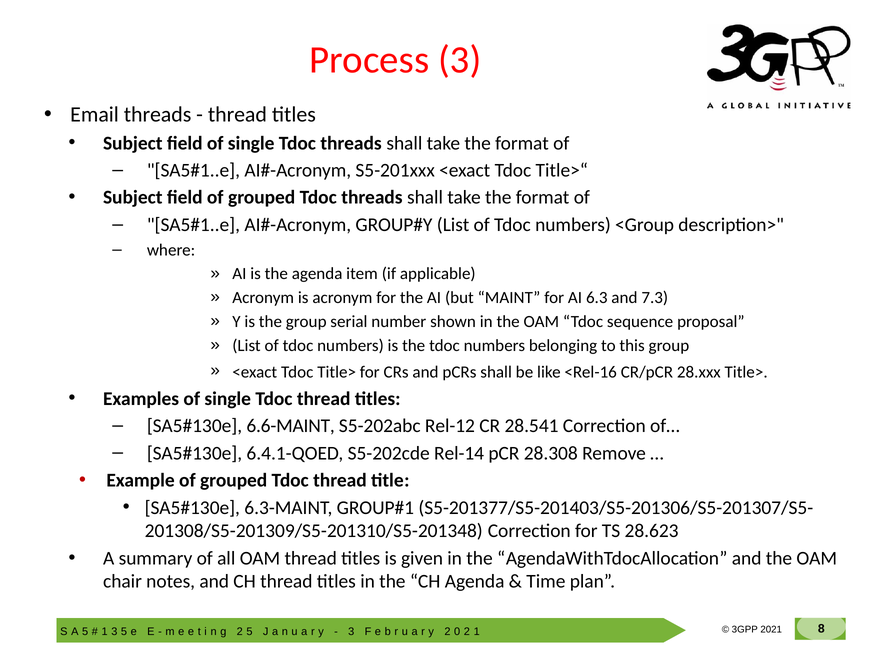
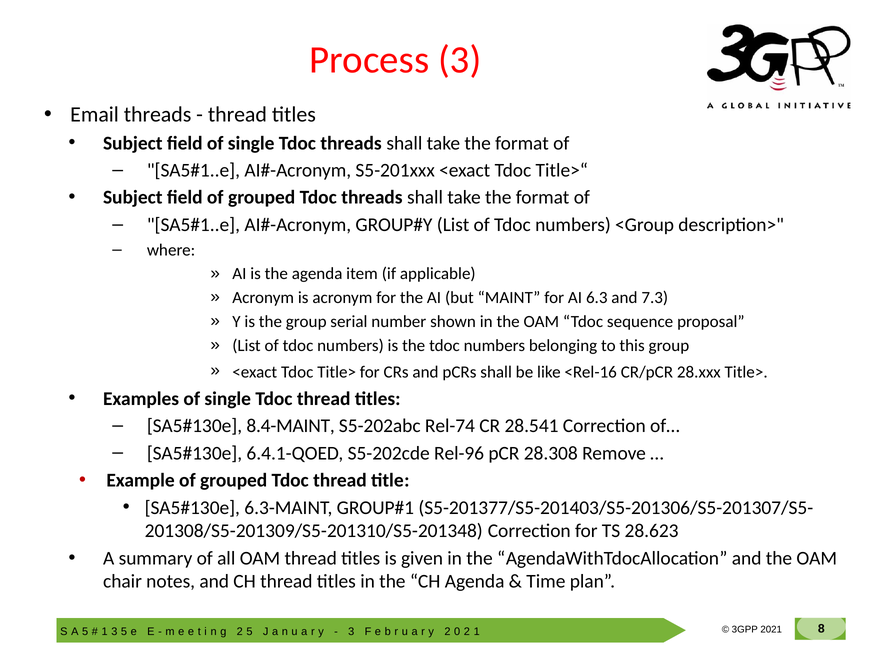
6.6-MAINT: 6.6-MAINT -> 8.4-MAINT (291, 426)
Rel-12: Rel-12 -> Rel-74 (450, 426)
Rel-14: Rel-14 -> Rel-96 (459, 453)
